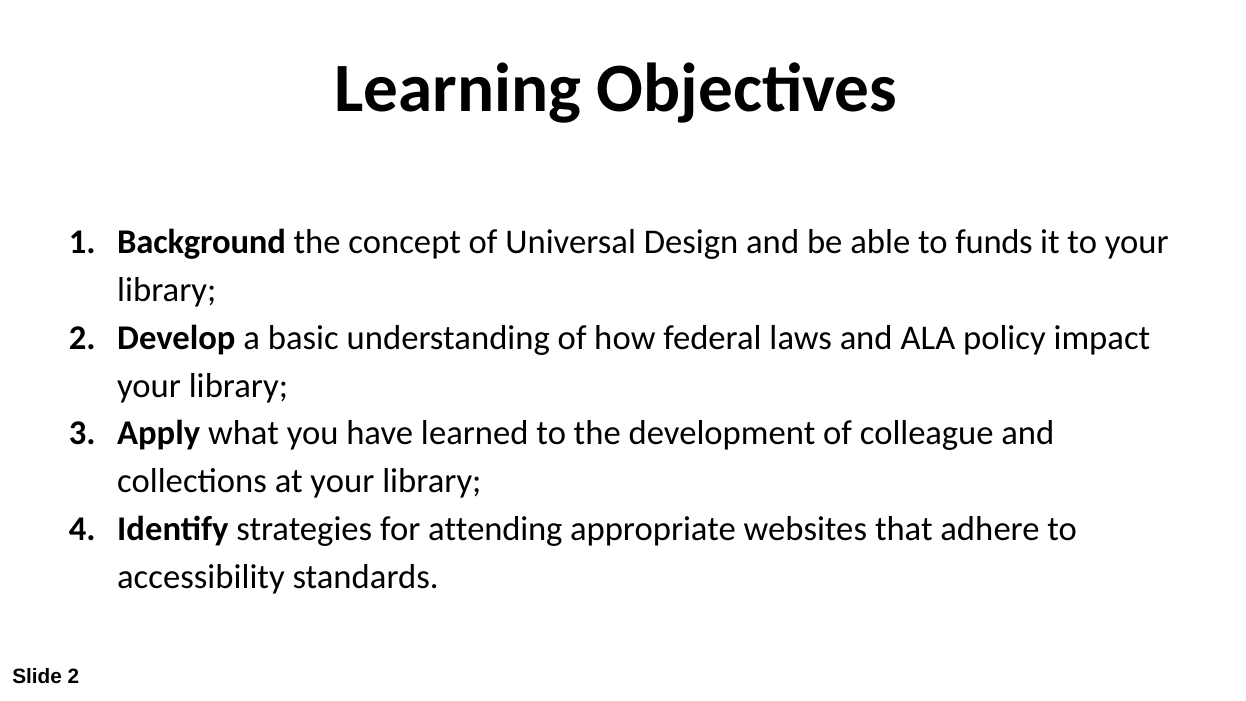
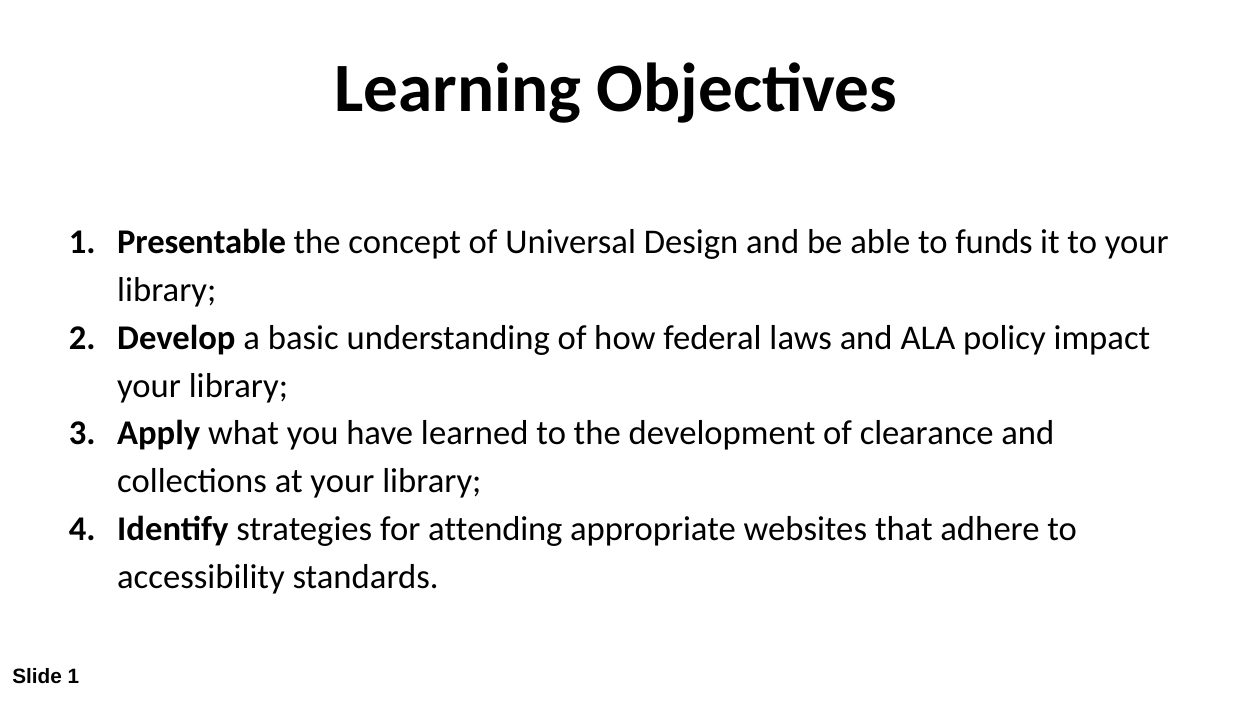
Background: Background -> Presentable (202, 242)
colleague: colleague -> clearance (927, 433)
Slide 2: 2 -> 1 (73, 677)
